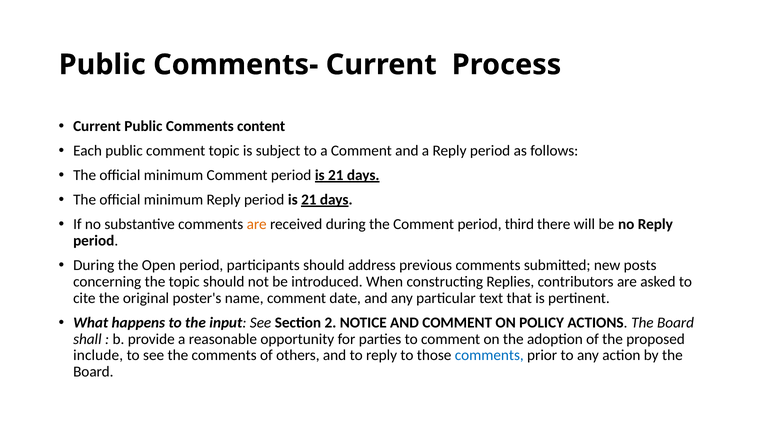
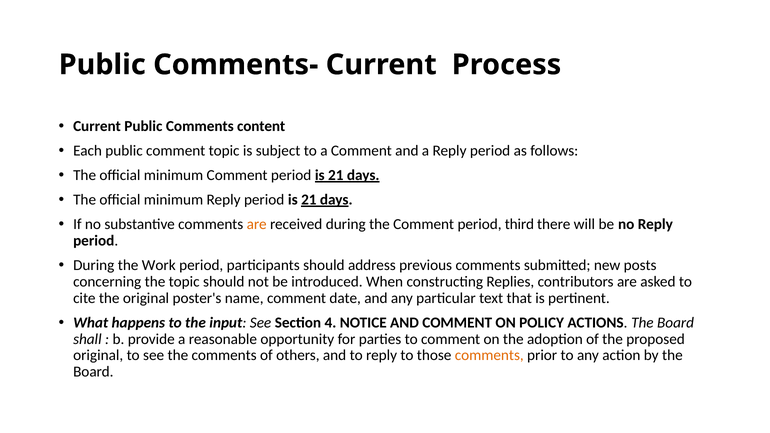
Open: Open -> Work (159, 265)
2: 2 -> 4 (330, 323)
include: include -> original (98, 356)
comments colour: blue -> orange (489, 356)
